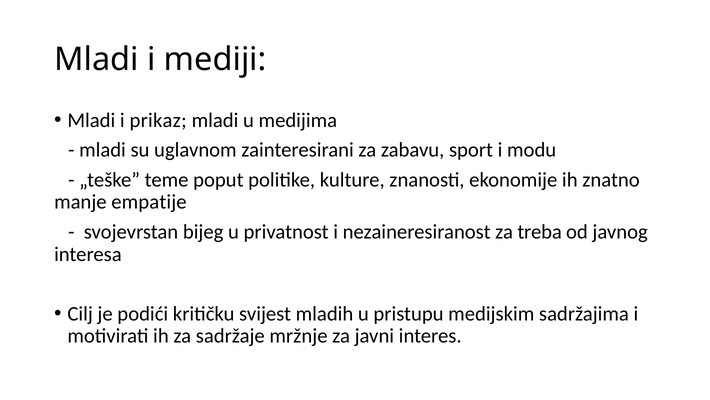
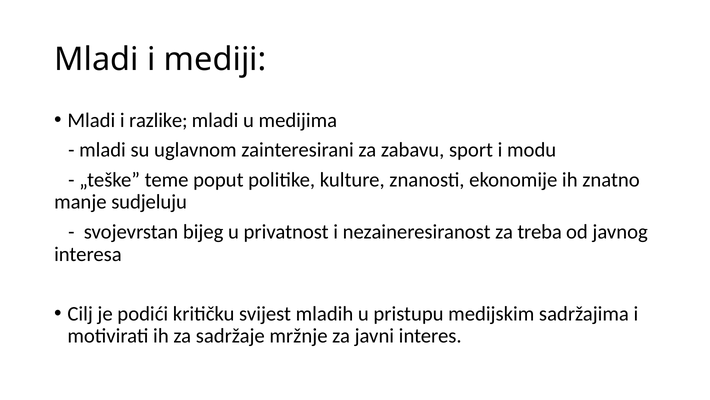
prikaz: prikaz -> razlike (158, 120)
empatije: empatije -> sudjeluju (149, 202)
